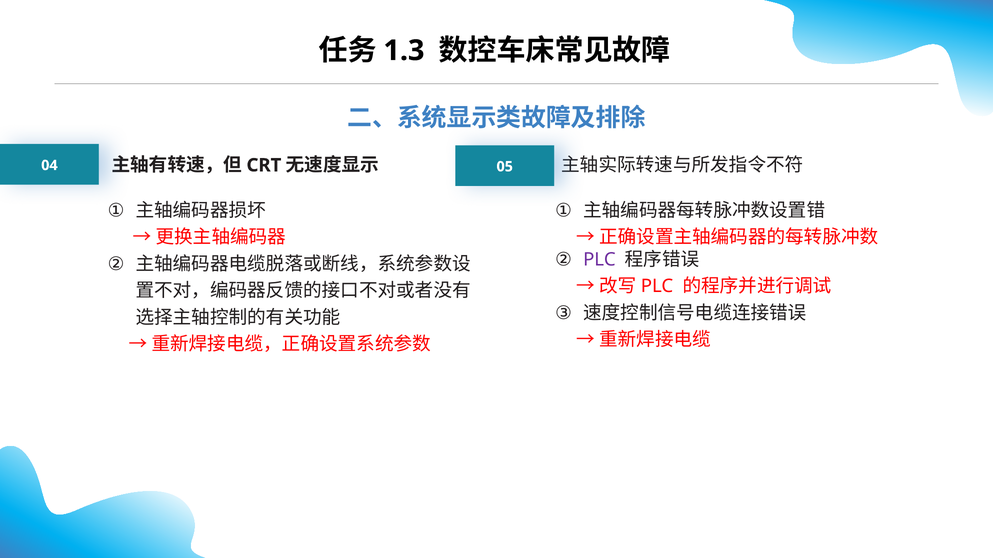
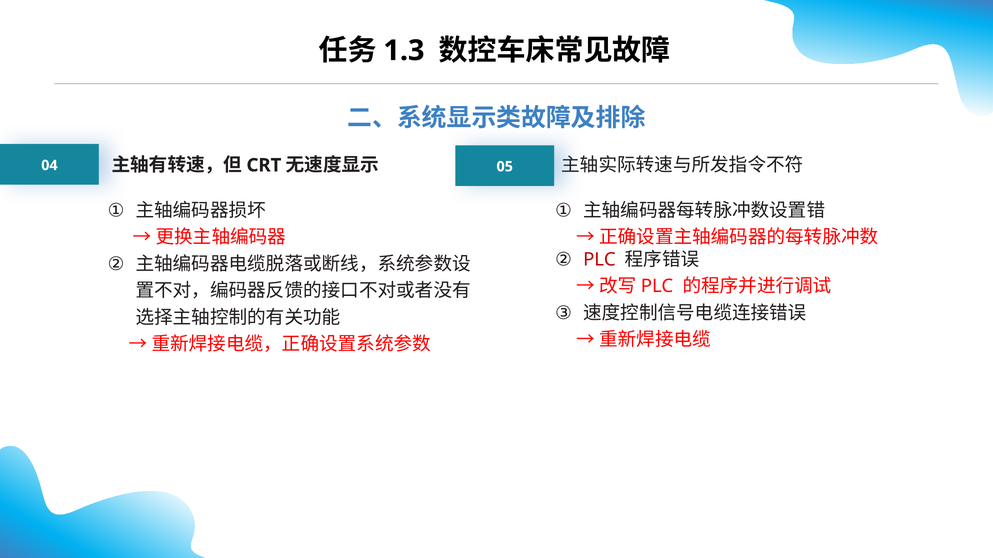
PLC colour: purple -> red (599, 260)
